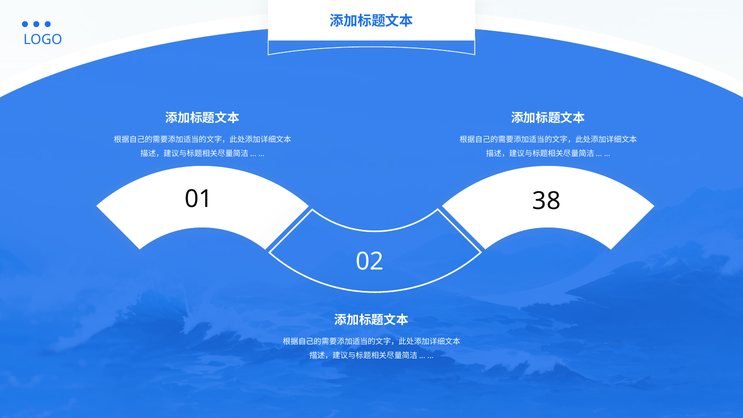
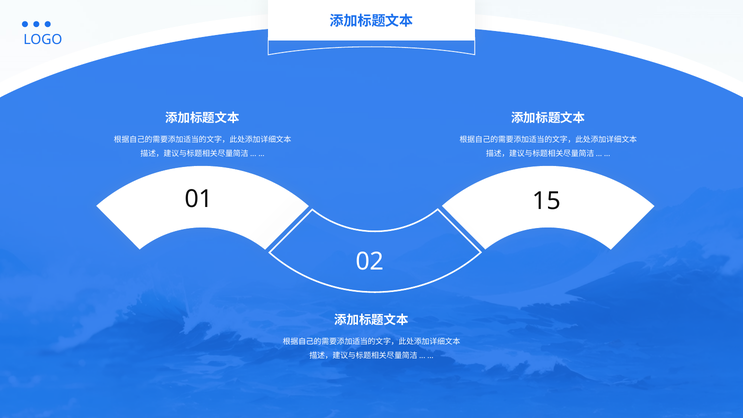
38: 38 -> 15 (547, 201)
